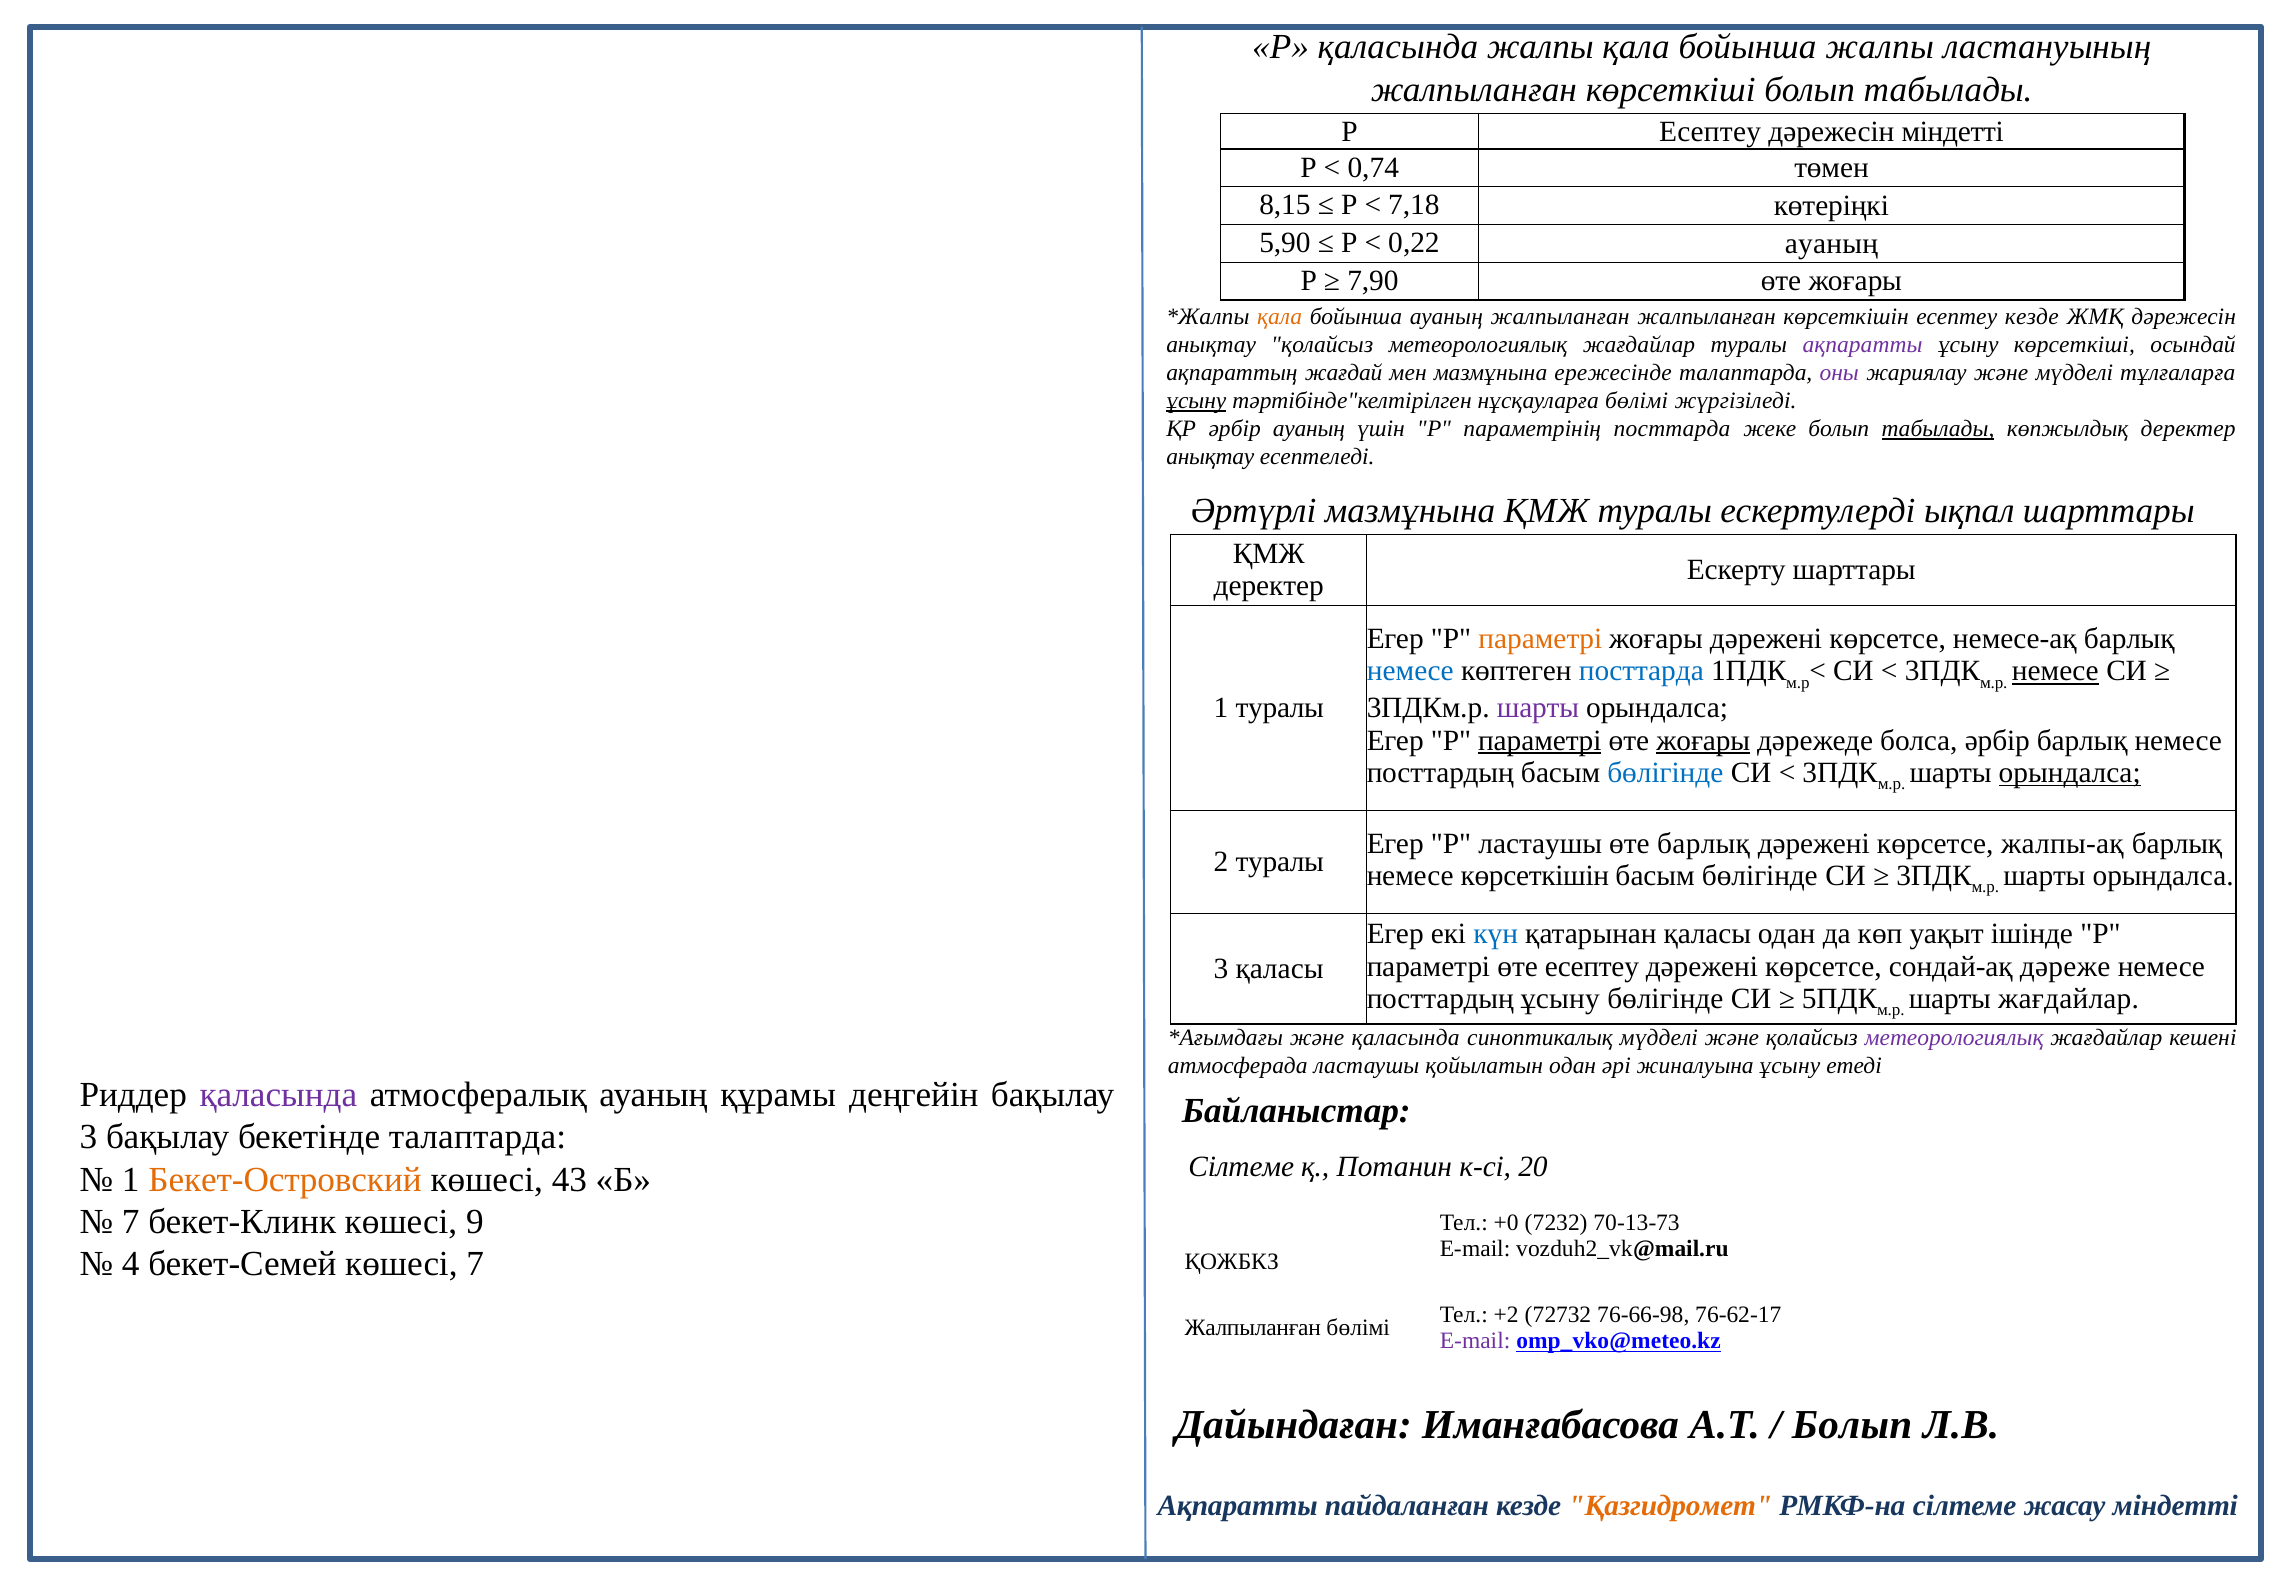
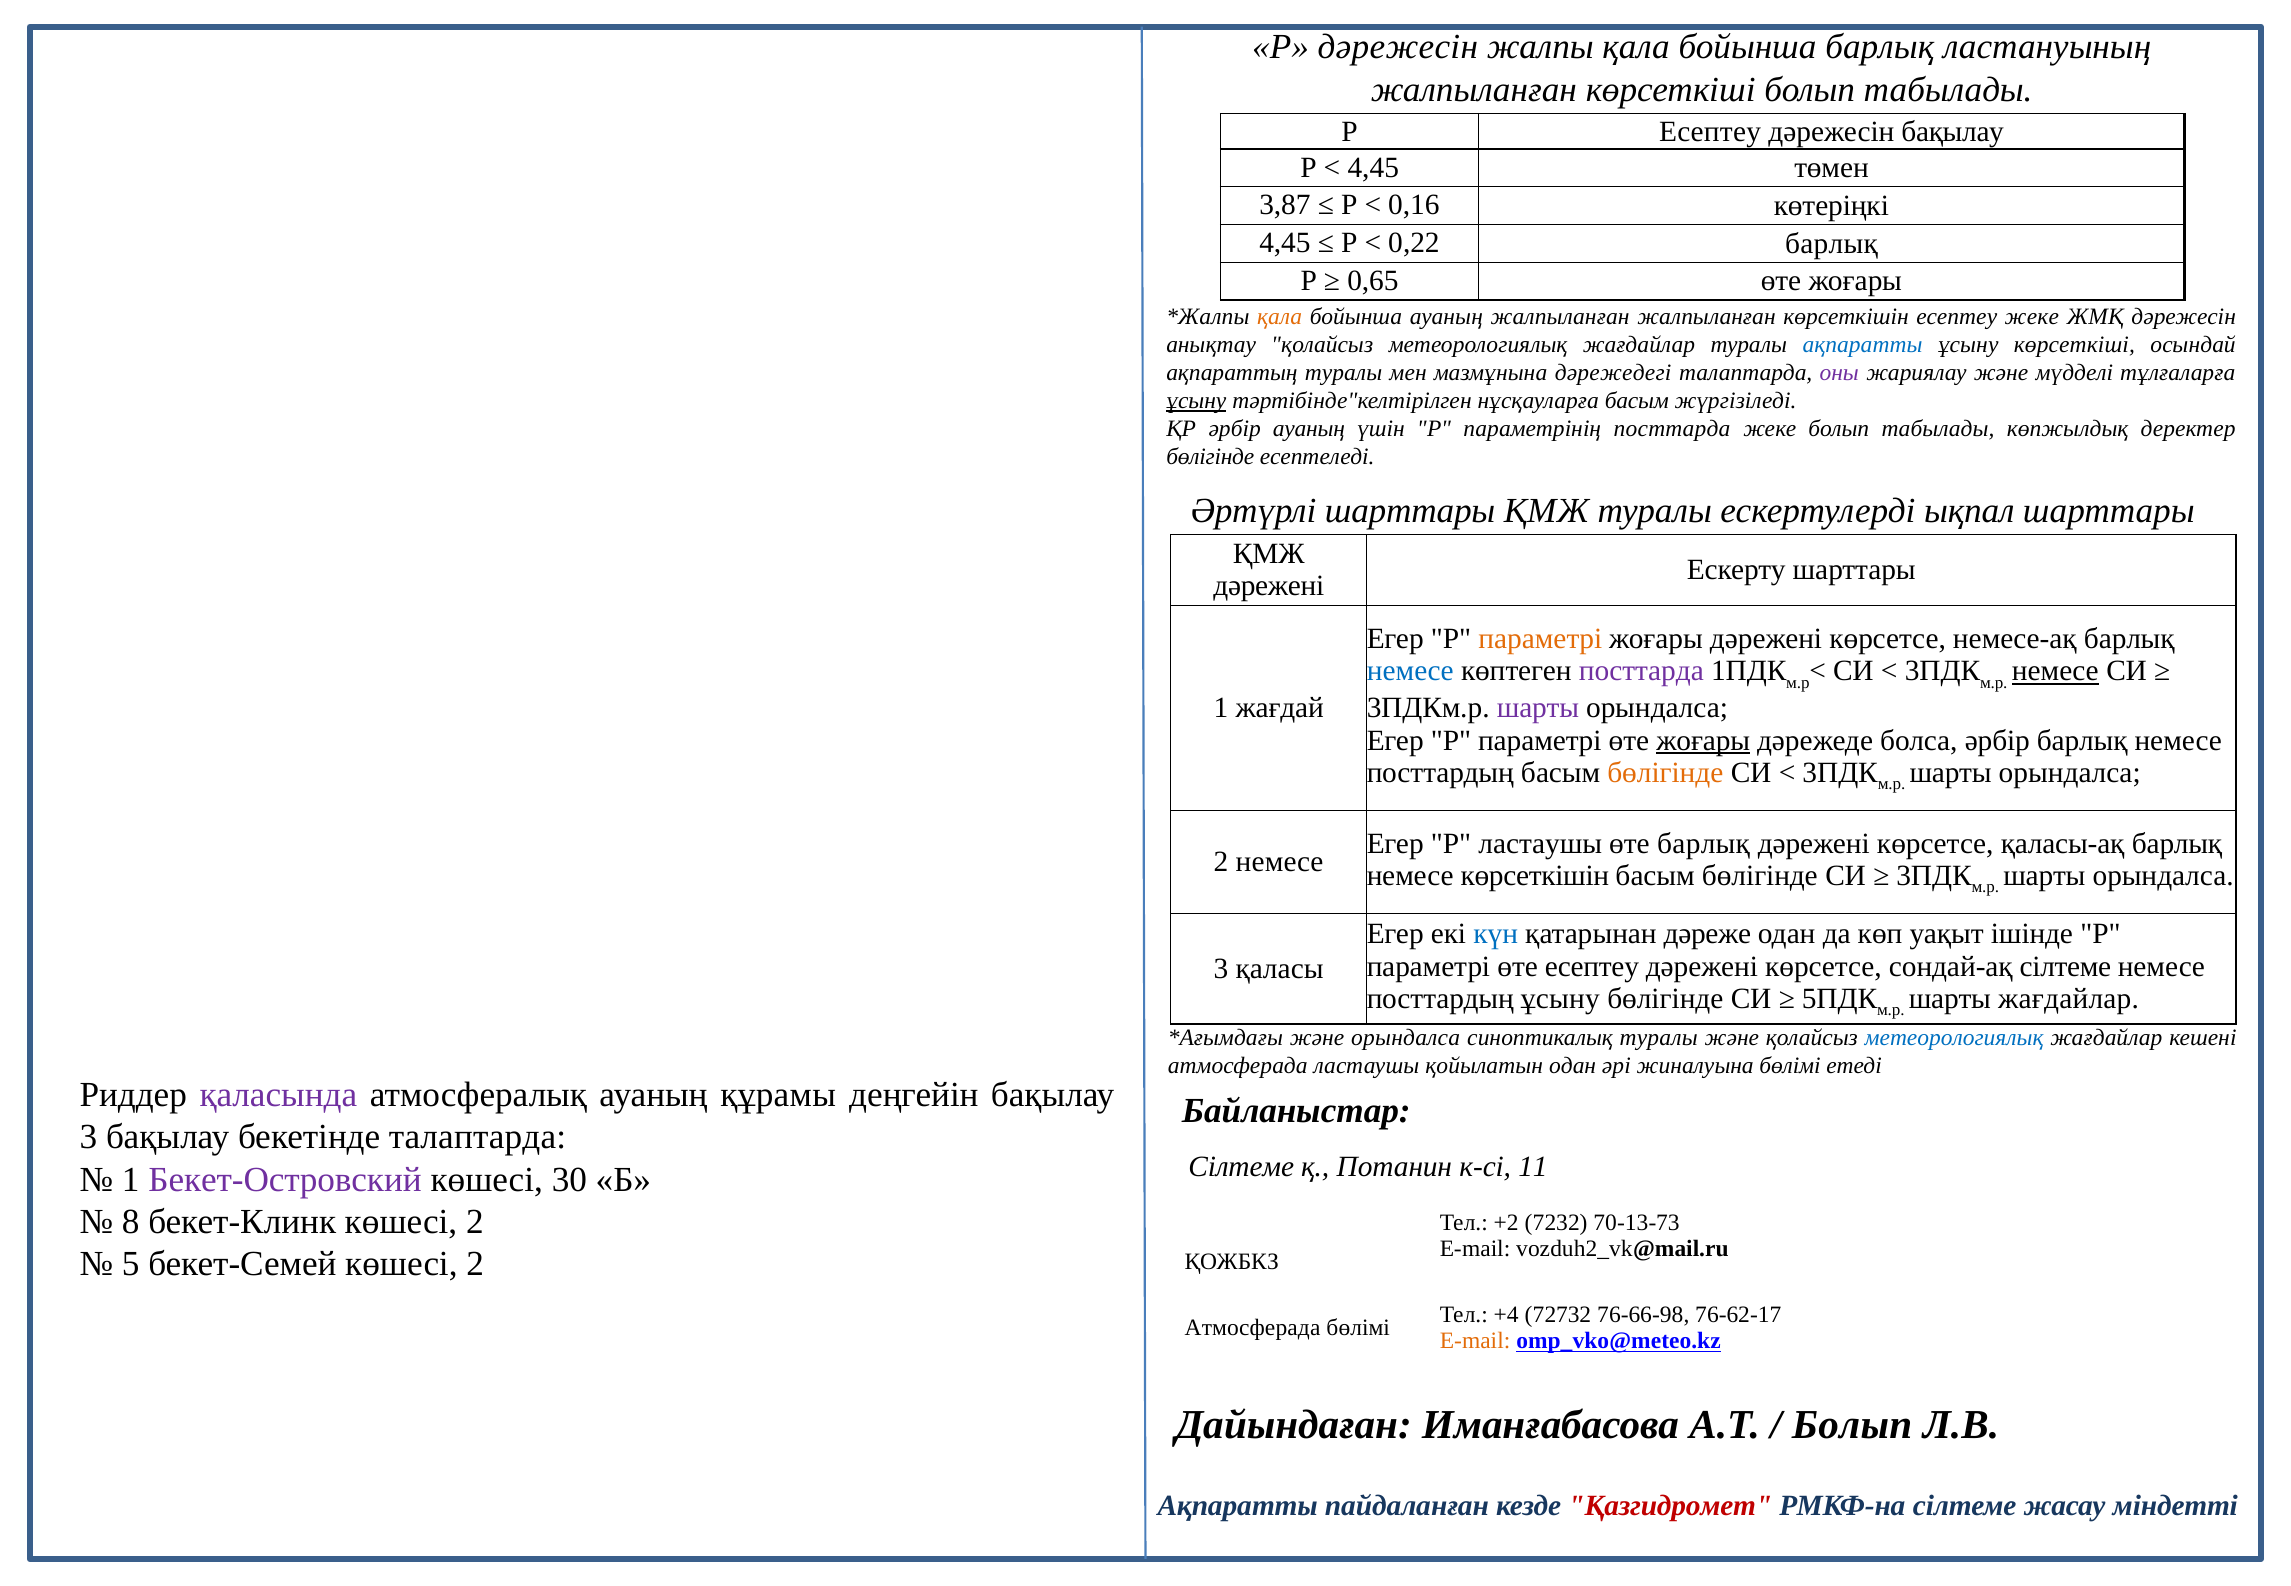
Р қаласында: қаласында -> дәрежесін (1398, 47)
бойынша жалпы: жалпы -> барлық (1880, 47)
дәрежесін міндетті: міндетті -> бақылау (1953, 131)
0,74: 0,74 -> 4,45 (1373, 167)
8,15: 8,15 -> 3,87 (1285, 205)
7,18: 7,18 -> 0,16 (1414, 205)
5,90: 5,90 -> 4,45 (1285, 243)
0,22 ауаның: ауаның -> барлық (1831, 243)
7,90: 7,90 -> 0,65 (1373, 281)
есептеу кезде: кезде -> жеке (2032, 316)
ақпаратты colour: purple -> blue (1862, 344)
ақпараттың жағдай: жағдай -> туралы (1344, 373)
ережесінде: ережесінде -> дәрежедегі (1613, 373)
нұсқауларға бөлімі: бөлімі -> басым (1637, 401)
табылады underline: present -> none (1938, 429)
анықтау: анықтау -> бөлігінде (1210, 457)
Әртүрлі мазмұнына: мазмұнына -> шарттары (1410, 511)
деректер: деректер -> дәрежені (1269, 586)
посттарда colour: blue -> purple (1641, 671)
1 туралы: туралы -> жағдай (1280, 708)
параметрі underline: present -> none (1540, 740)
бөлігінде colour: blue -> orange (1665, 773)
орындалса underline: present -> none (2070, 773)
жалпы-ақ: жалпы-ақ -> қаласы-ақ (2063, 844)
2 туралы: туралы -> немесе (1279, 862)
қатарынан қаласы: қаласы -> дәреже (1707, 934)
сондай-ақ дәреже: дәреже -> сілтеме (2065, 966)
және қаласында: қаласында -> орындалса (1406, 1038)
синоптикалық мүдделі: мүдделі -> туралы (1659, 1038)
метеорологиялық colour: purple -> blue (1954, 1038)
жиналуына ұсыну: ұсыну -> бөлімі (1790, 1066)
20: 20 -> 11 (1533, 1167)
Бекет-Островский colour: orange -> purple (285, 1179)
43: 43 -> 30 (569, 1179)
7: 7 -> 8 (131, 1222)
бекет-Клинк көшесі 9: 9 -> 2 (475, 1222)
+0: +0 -> +2 (1506, 1223)
4: 4 -> 5 (131, 1264)
бекет-Семей көшесі 7: 7 -> 2 (475, 1264)
+2: +2 -> +4 (1506, 1315)
Жалпыланған: Жалпыланған -> Атмосферада (1253, 1328)
E-mail colour: purple -> orange (1475, 1341)
Қазгидромет colour: orange -> red (1670, 1506)
